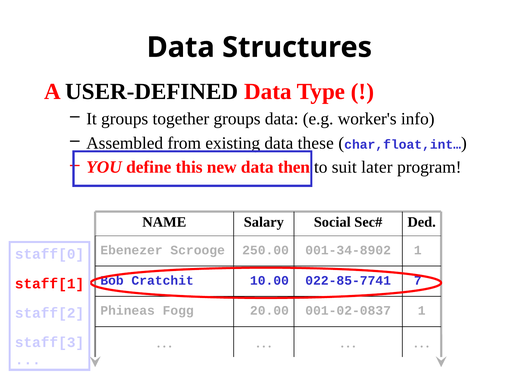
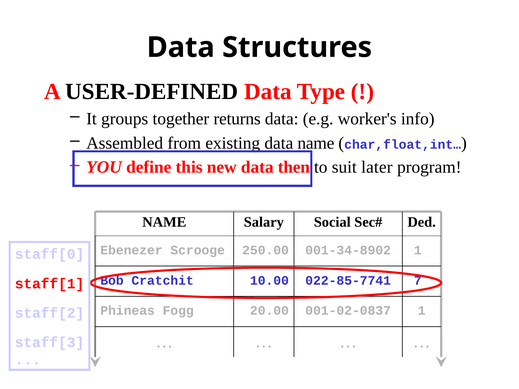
together groups: groups -> returns (237, 119)
these: these -> name (316, 143)
